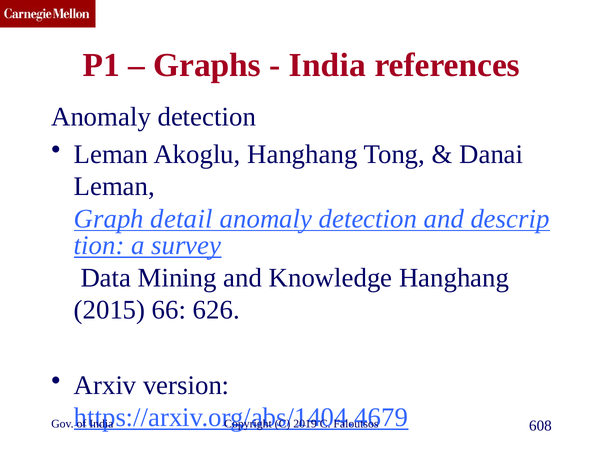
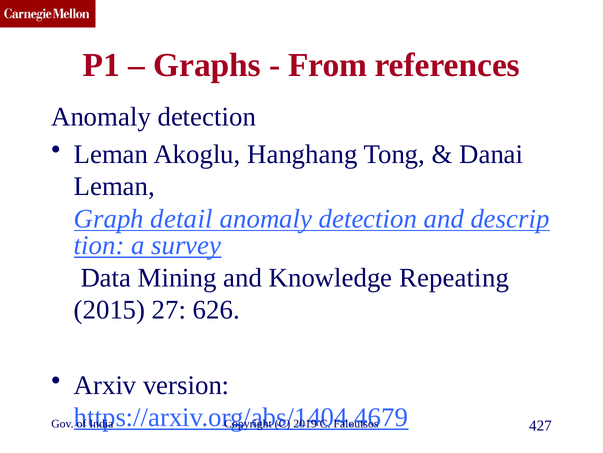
India: India -> From (328, 65)
Knowledge Hanghang: Hanghang -> Repeating (454, 277)
66: 66 -> 27 (169, 309)
608: 608 -> 427 (540, 425)
